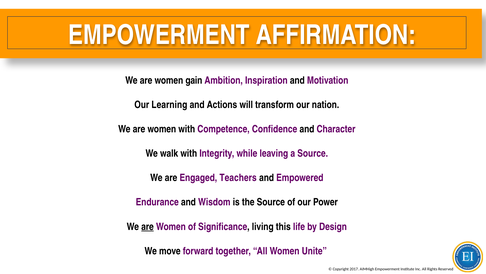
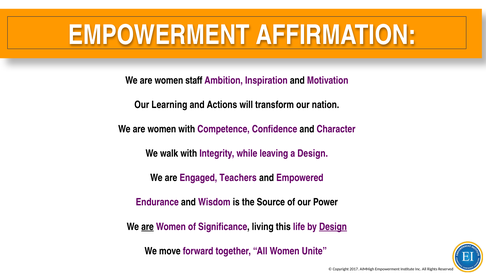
gain: gain -> staff (194, 80)
a Source: Source -> Design (313, 153)
Design underline: none -> present (333, 226)
